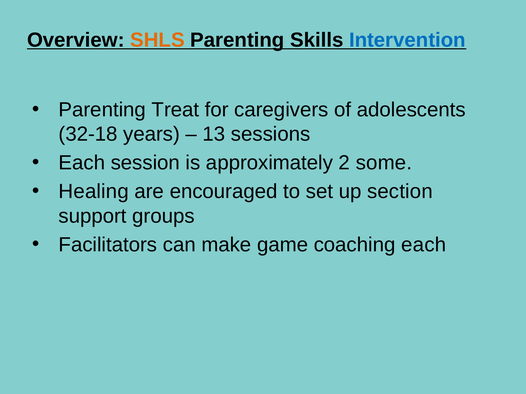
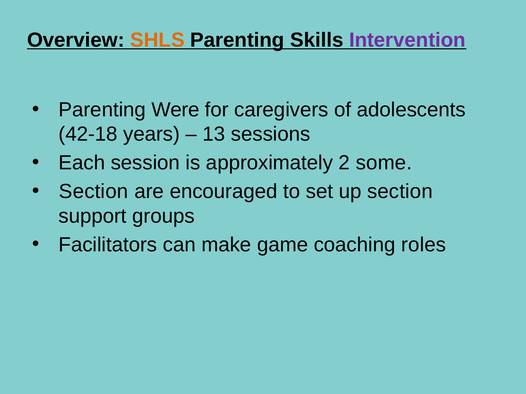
Intervention colour: blue -> purple (407, 40)
Treat: Treat -> Were (176, 110)
32-18: 32-18 -> 42-18 (88, 134)
Healing: Healing -> Section (94, 192)
coaching each: each -> roles (424, 245)
